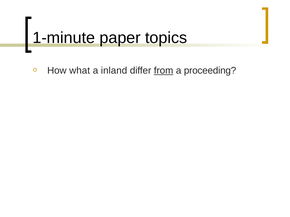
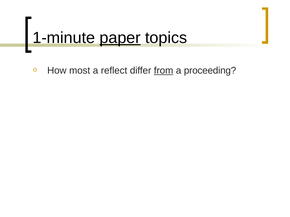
paper underline: none -> present (120, 38)
what: what -> most (80, 71)
inland: inland -> reflect (114, 71)
